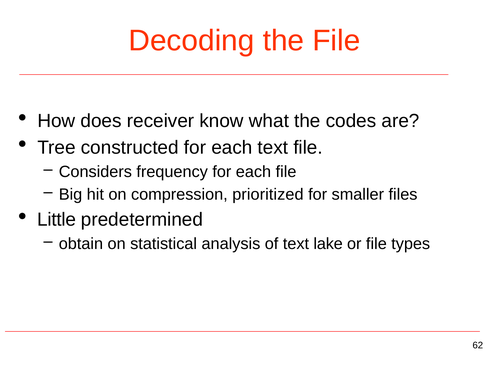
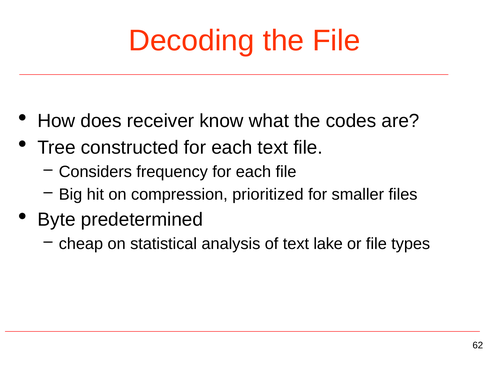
Little: Little -> Byte (56, 220)
obtain: obtain -> cheap (81, 244)
